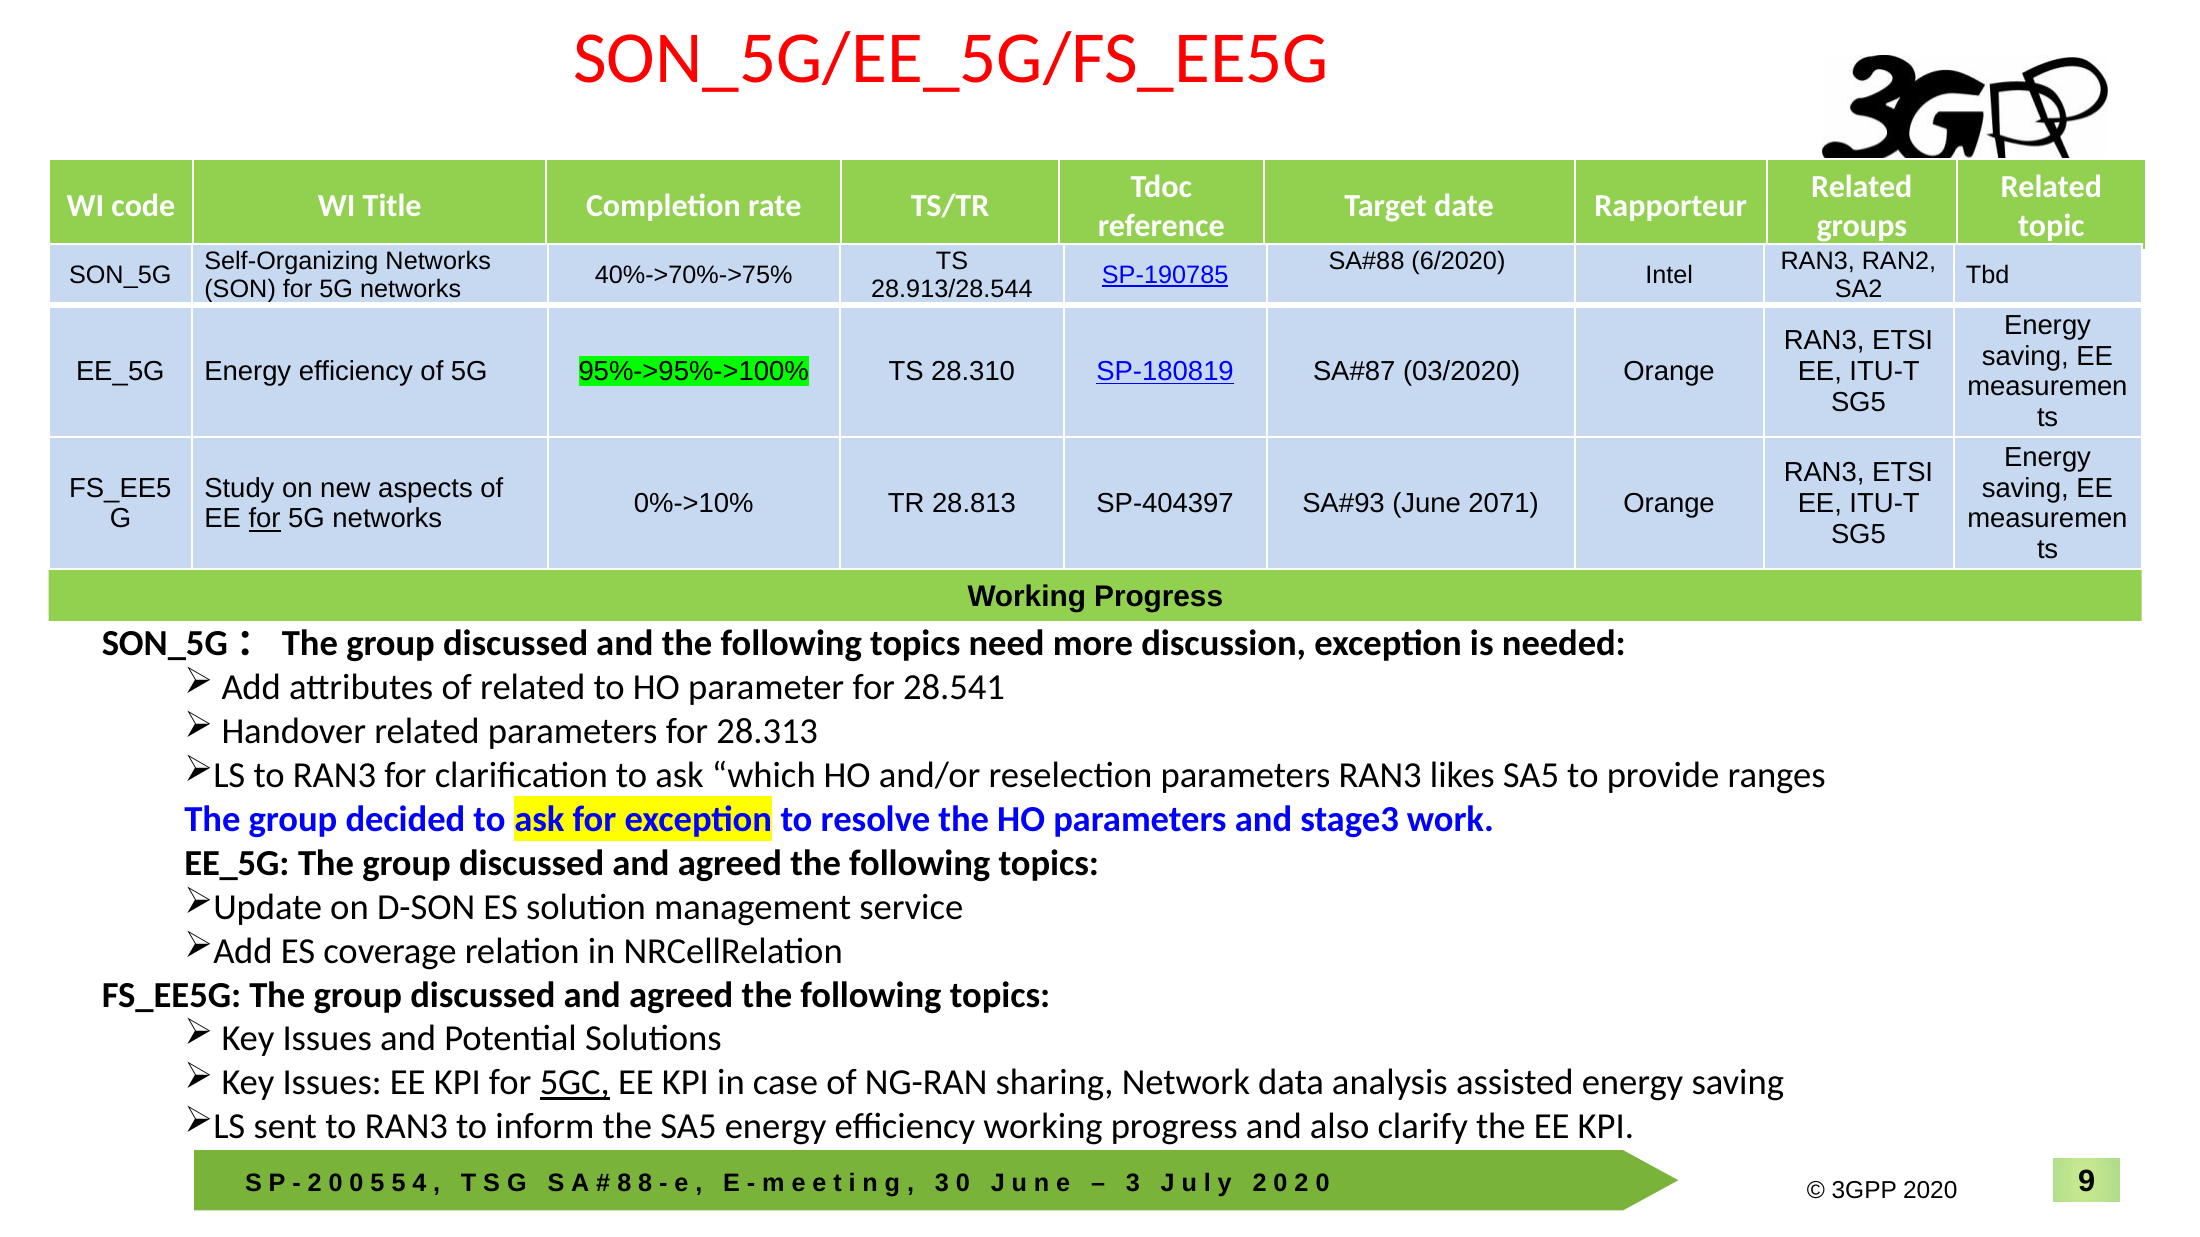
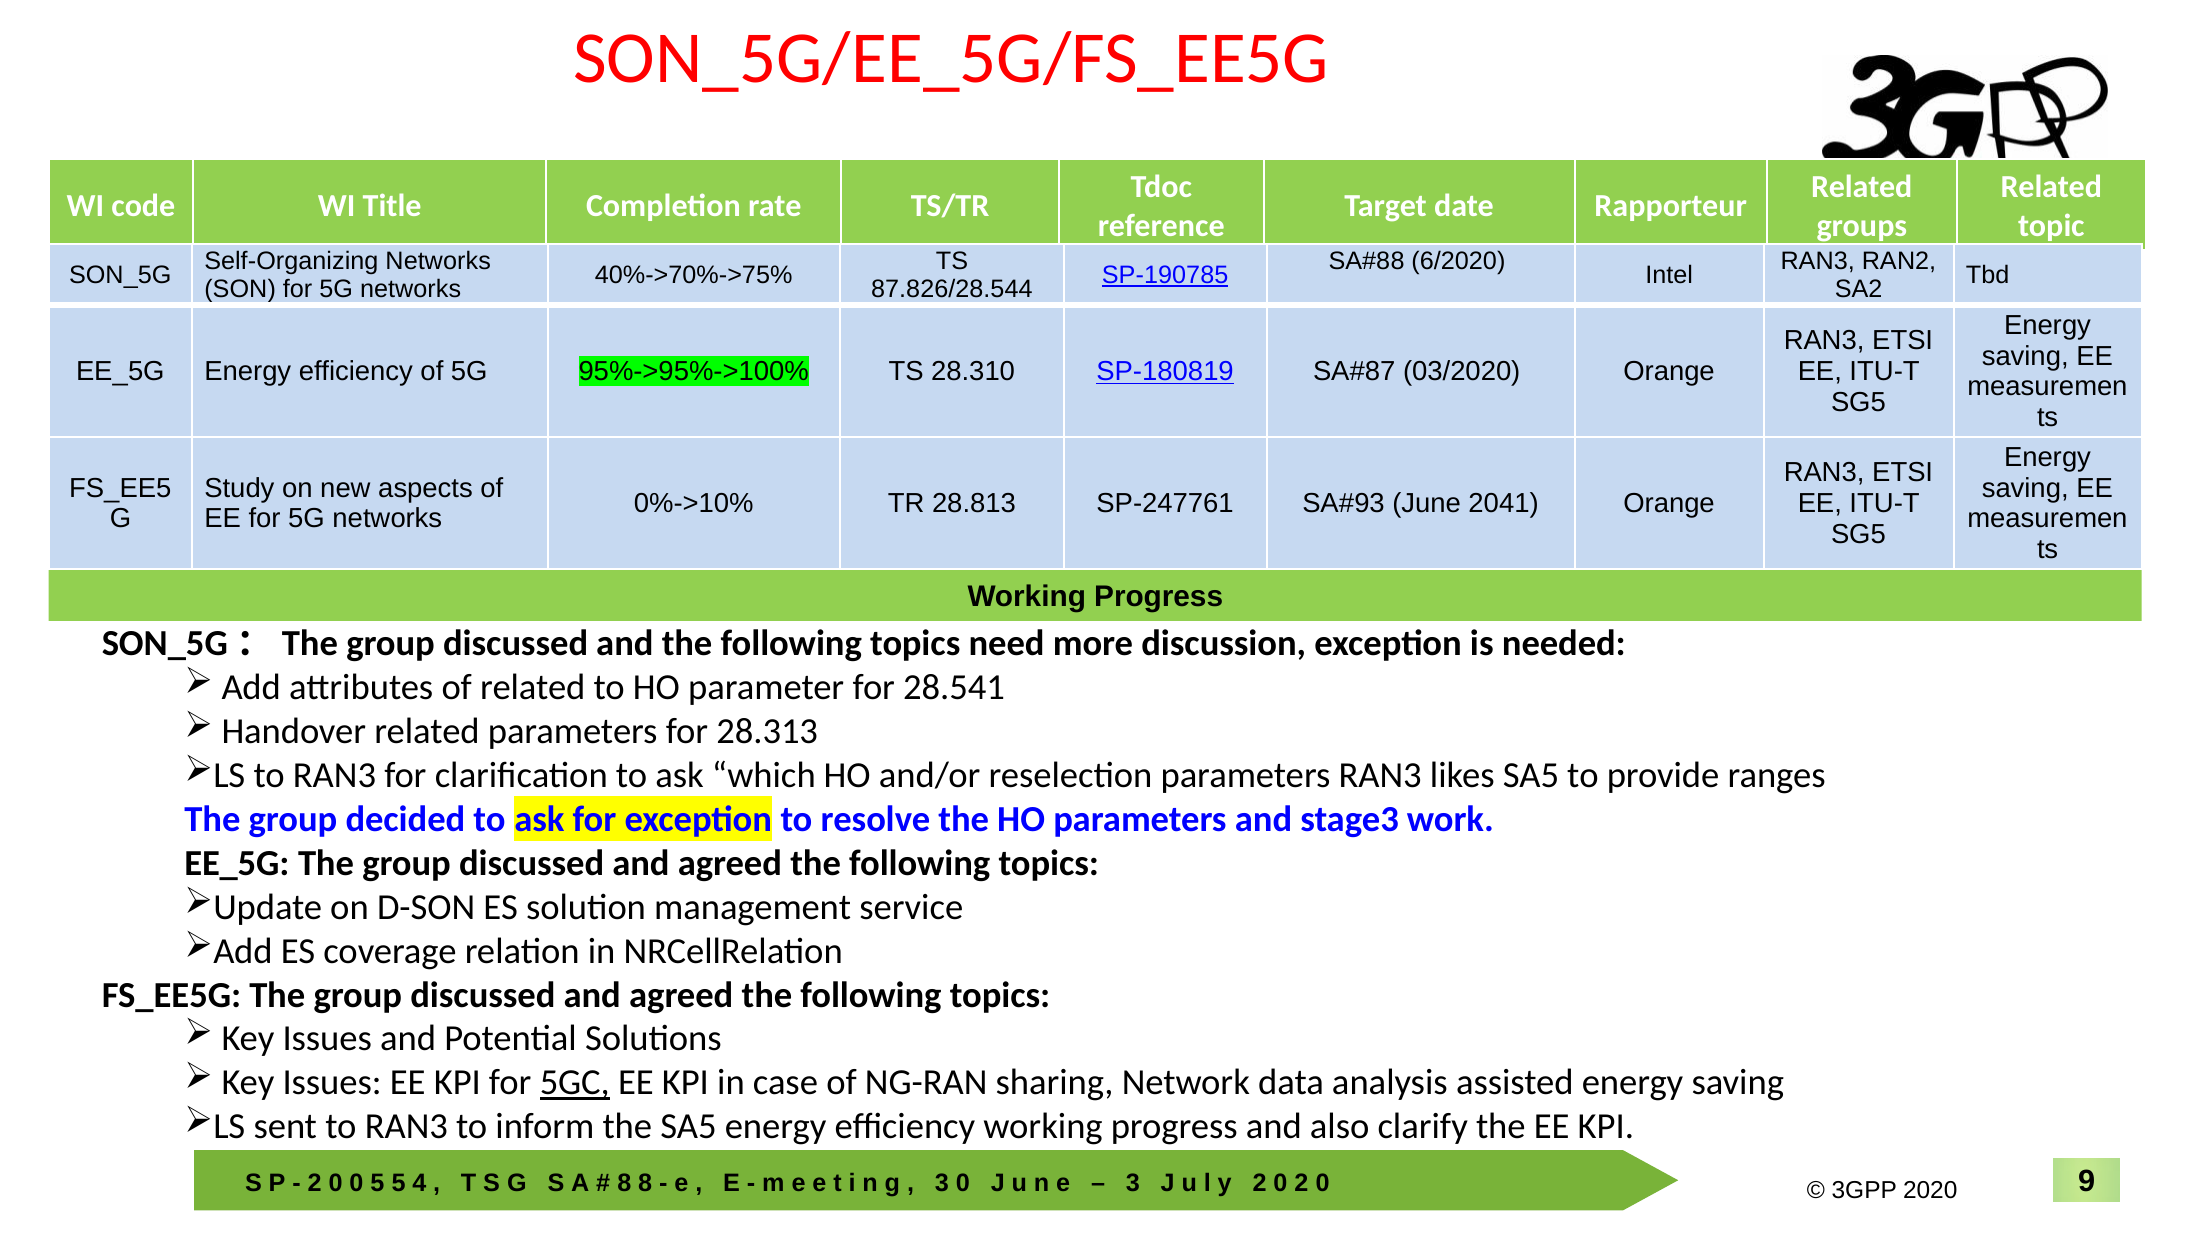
28.913/28.544: 28.913/28.544 -> 87.826/28.544 (952, 289)
SP-404397: SP-404397 -> SP-247761 (1165, 504)
2071: 2071 -> 2041 (1504, 504)
for underline: present -> none (265, 519)
